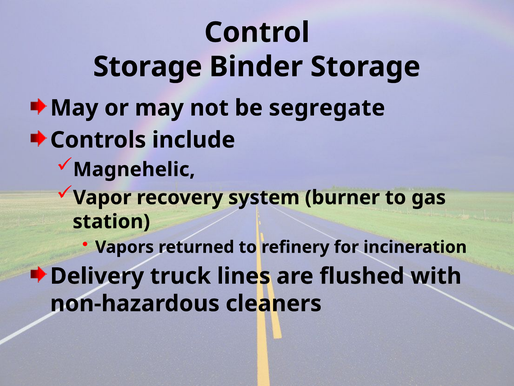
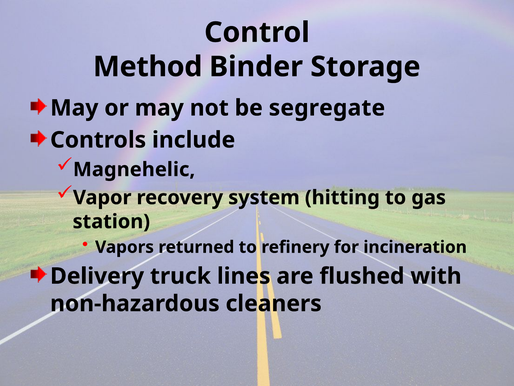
Storage: Storage -> Method (148, 67)
burner: burner -> hitting (342, 197)
